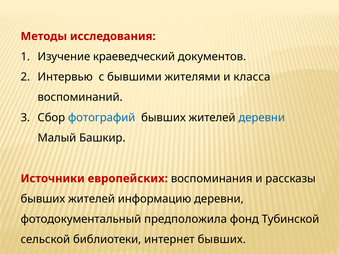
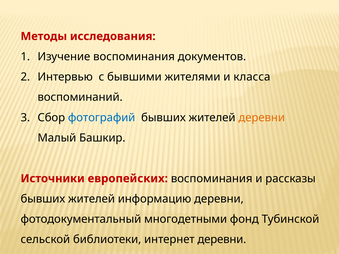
Изучение краеведческий: краеведческий -> воспоминания (134, 57)
деревни colour: blue -> orange (262, 118)
предположила: предположила -> многодетными (186, 219)
интернет бывших: бывших -> деревни (222, 240)
